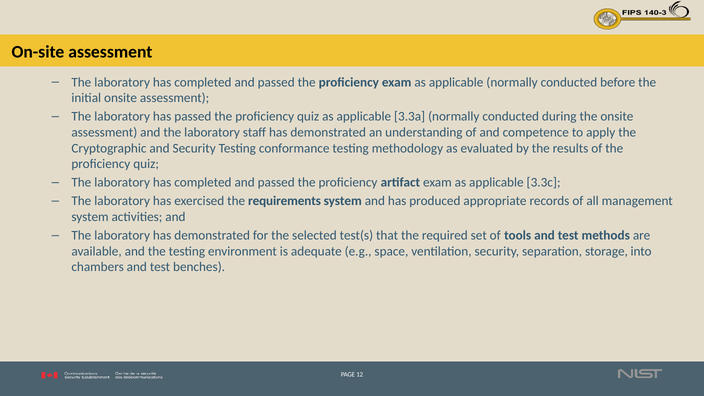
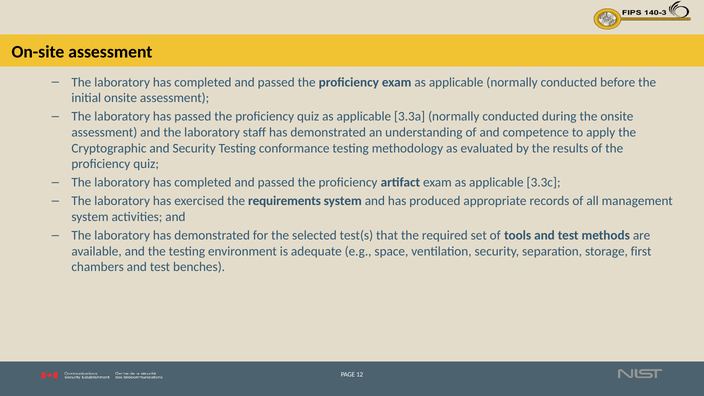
into: into -> first (641, 251)
